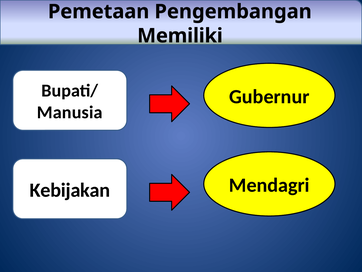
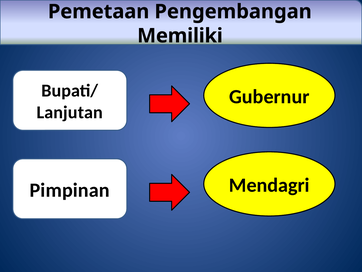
Manusia: Manusia -> Lanjutan (70, 112)
Kebijakan: Kebijakan -> Pimpinan (70, 190)
